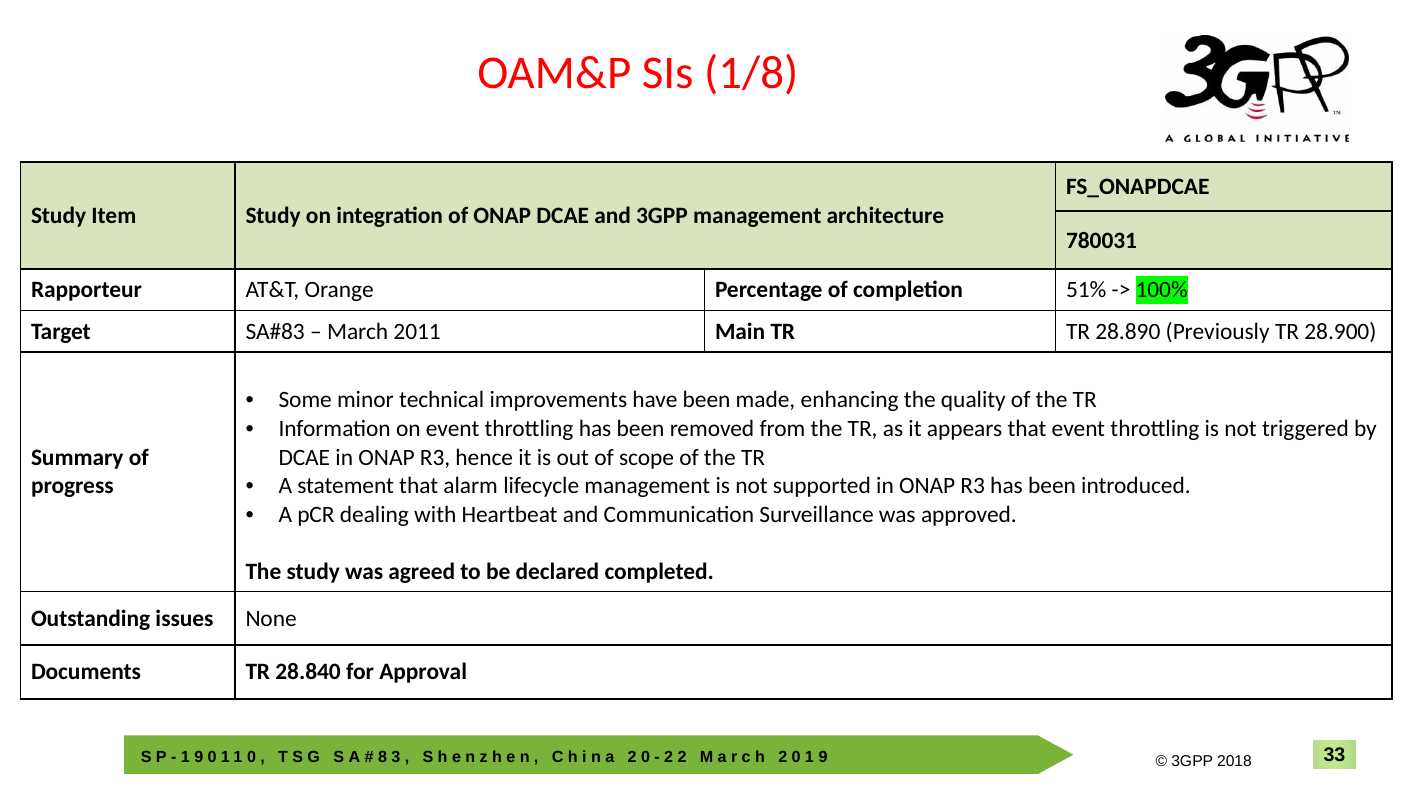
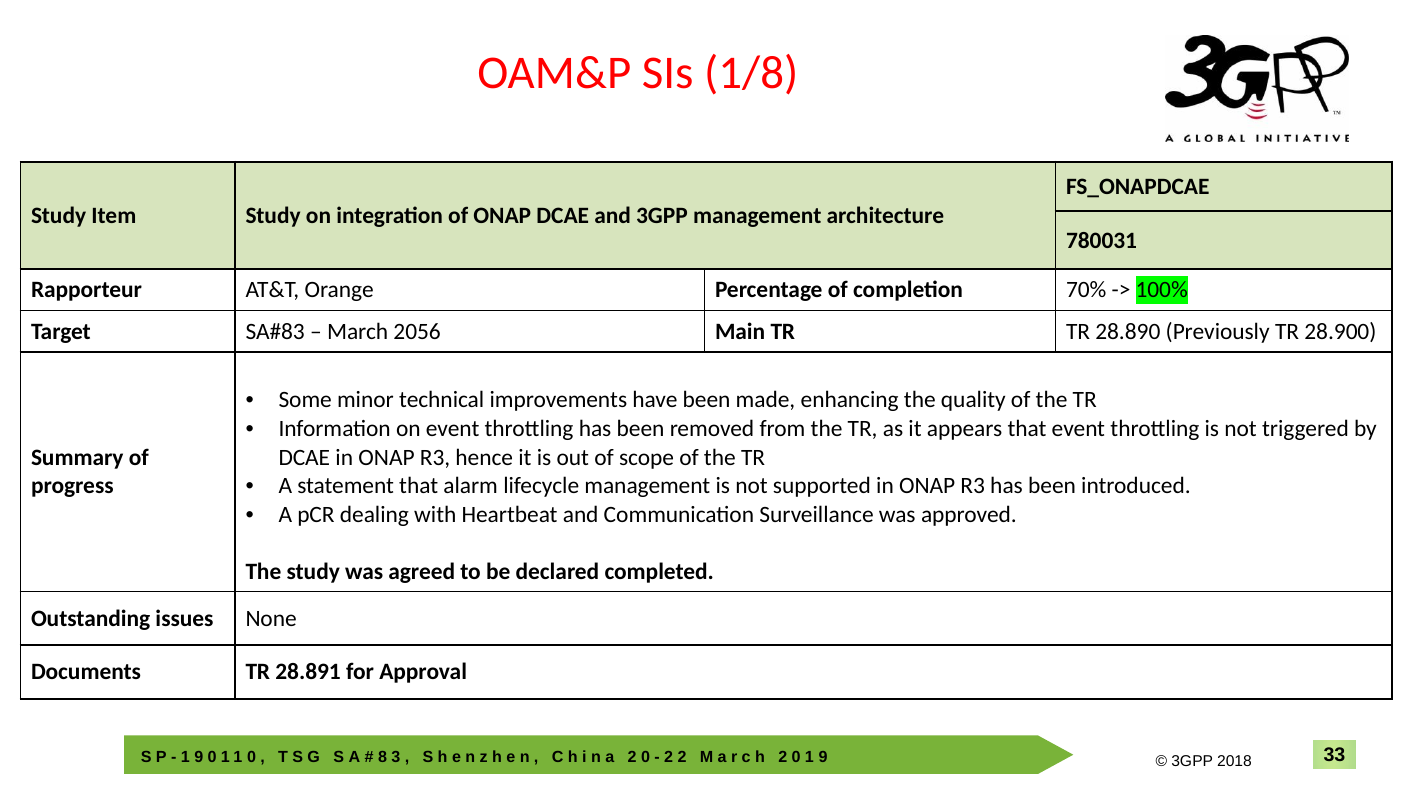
51%: 51% -> 70% (1086, 290)
2011: 2011 -> 2056 (417, 332)
28.840: 28.840 -> 28.891 (308, 673)
